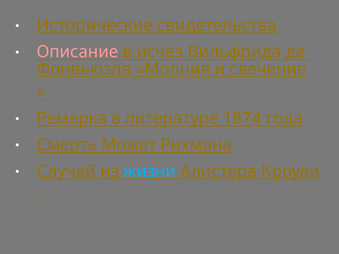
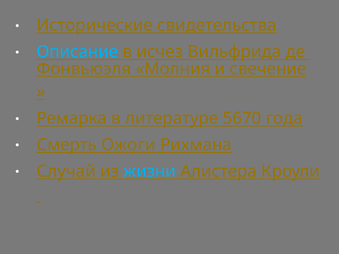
Описание colour: pink -> light blue (77, 52)
1874: 1874 -> 5670 (242, 118)
Может: Может -> Ожоги (129, 145)
